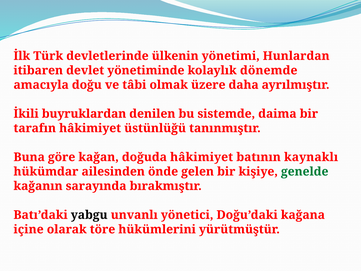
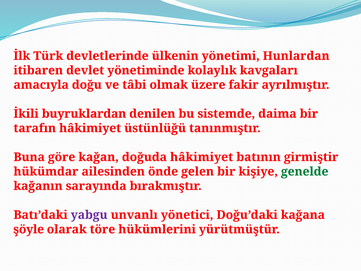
dönemde: dönemde -> kavgaları (269, 70)
daha: daha -> fakir (244, 85)
kaynaklı: kaynaklı -> girmiştir (311, 157)
yabgu colour: black -> purple (89, 215)
içine: içine -> şöyle (29, 229)
